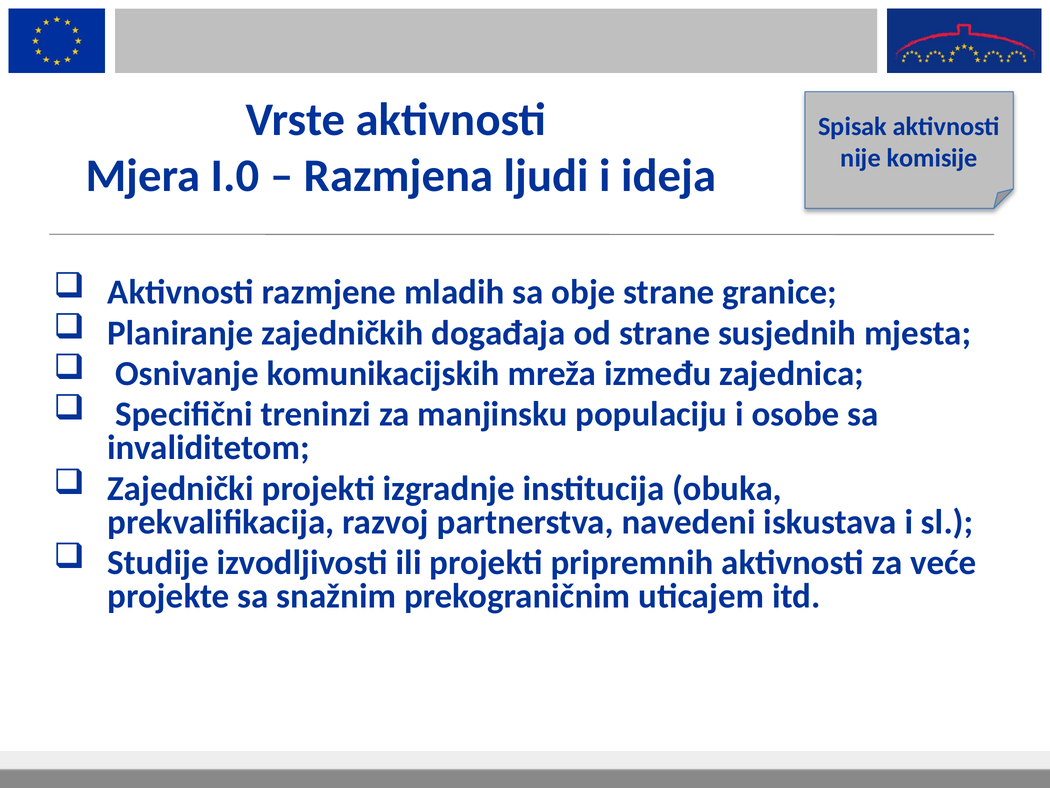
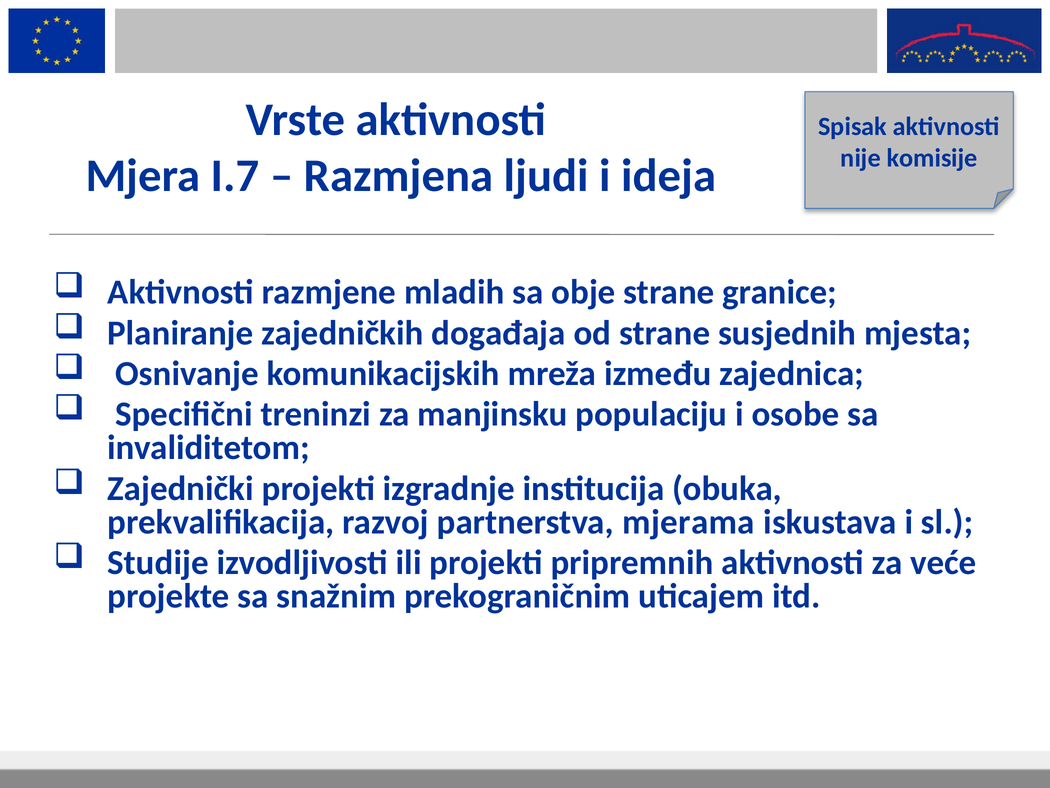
I.0: I.0 -> I.7 (235, 176)
navedeni: navedeni -> mjerama (688, 522)
